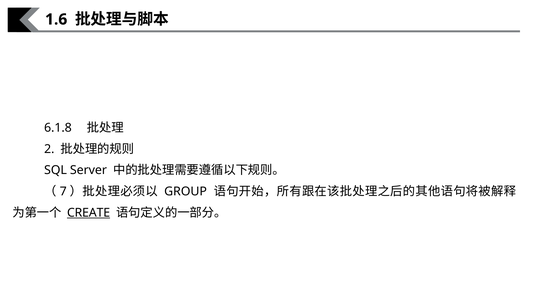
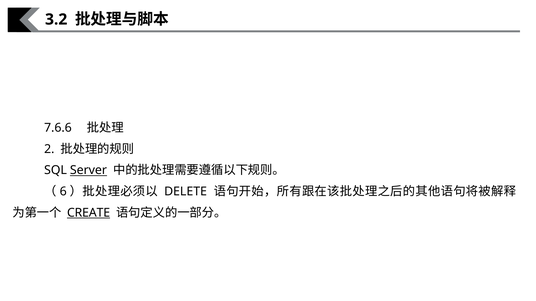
1.6: 1.6 -> 3.2 (56, 19)
6.1.8: 6.1.8 -> 7.6.6 (58, 128)
Server underline: none -> present (88, 171)
7: 7 -> 6 (63, 192)
GROUP: GROUP -> DELETE (186, 192)
